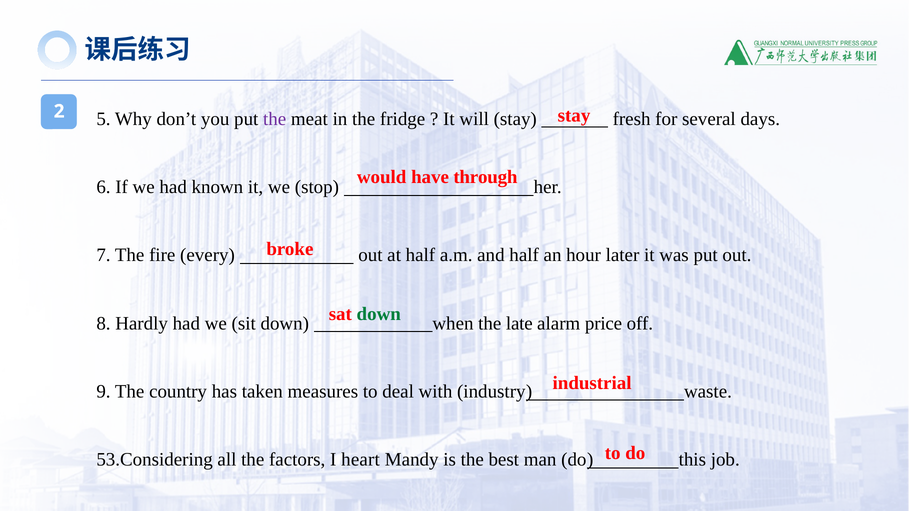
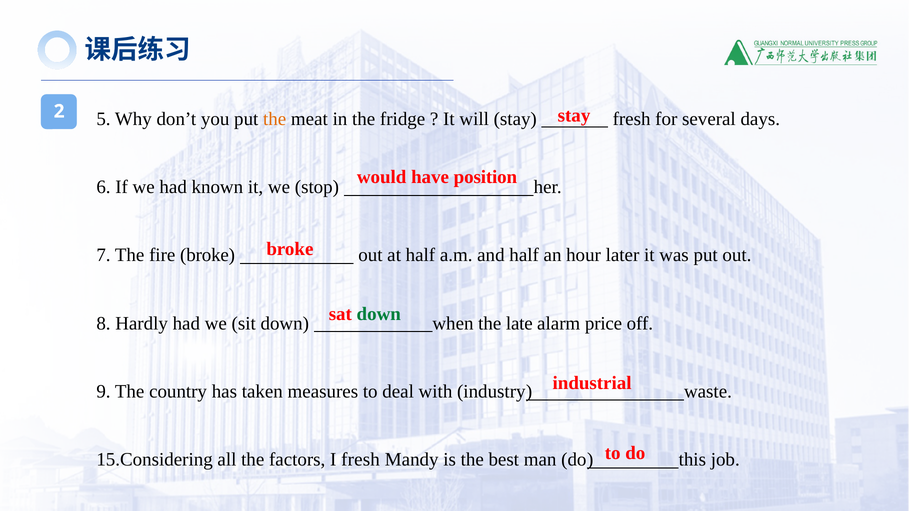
the colour: purple -> orange (275, 119)
through: through -> position (485, 177)
fire every: every -> broke (208, 255)
53.Considering: 53.Considering -> 15.Considering (155, 460)
I heart: heart -> fresh (361, 460)
